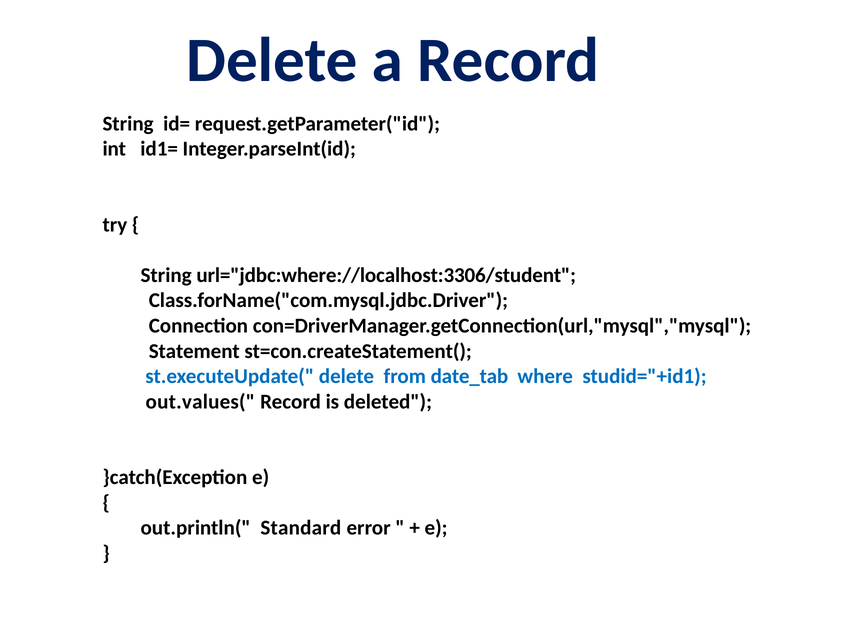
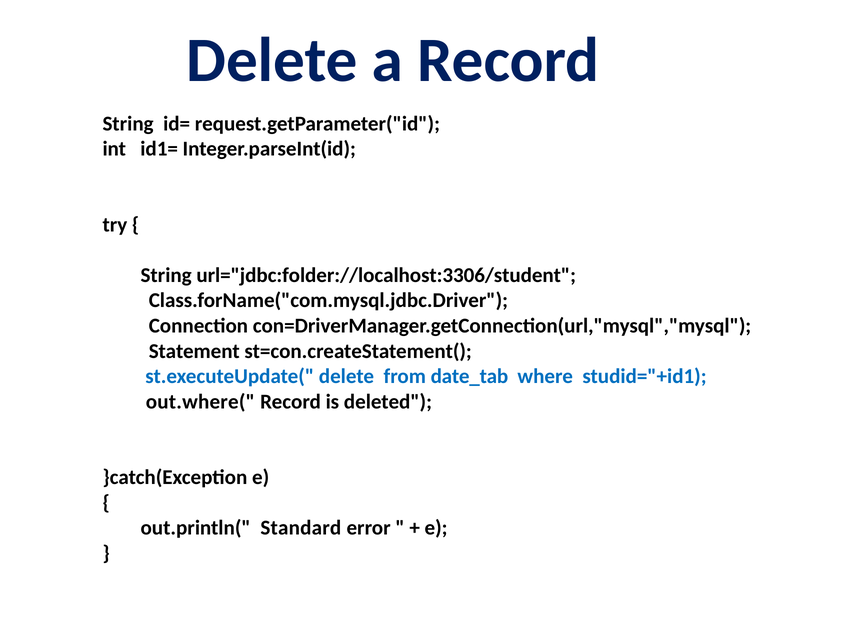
url="jdbc:where://localhost:3306/student: url="jdbc:where://localhost:3306/student -> url="jdbc:folder://localhost:3306/student (386, 275)
out.values(: out.values( -> out.where( (200, 402)
